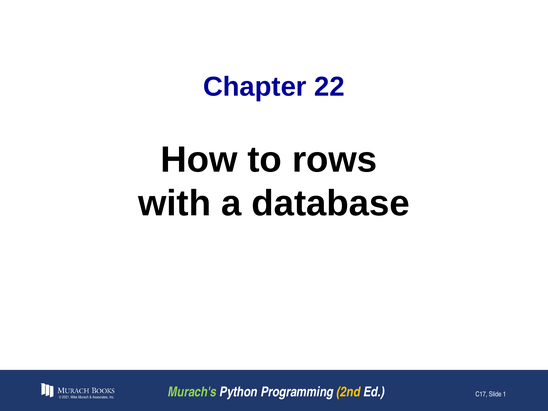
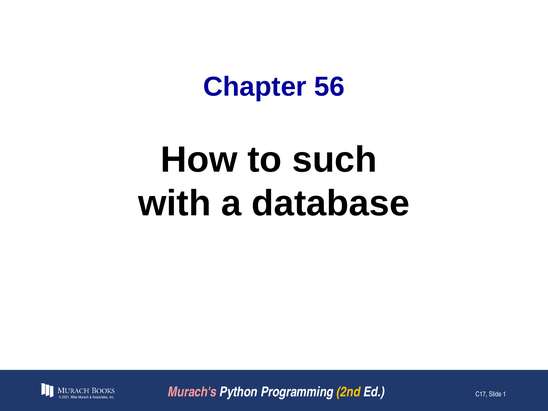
22: 22 -> 56 (329, 87)
rows: rows -> such (335, 160)
Murach's colour: light green -> pink (192, 392)
